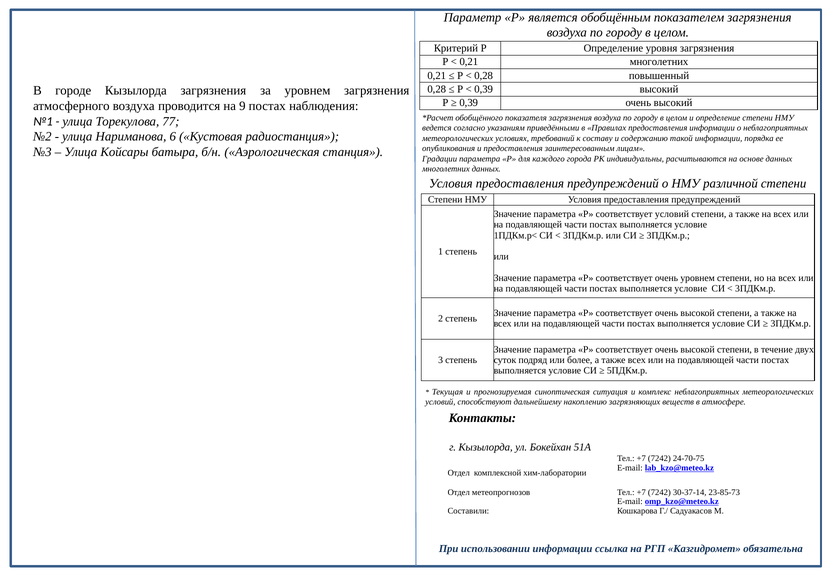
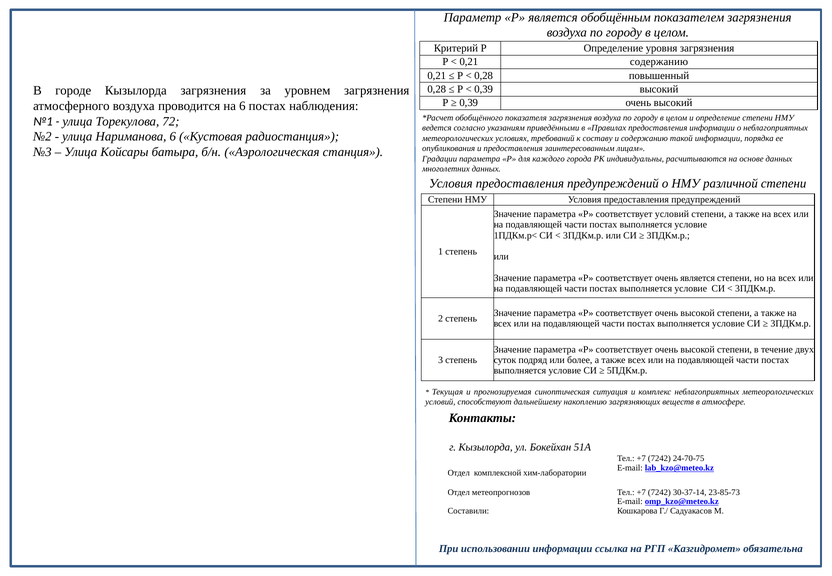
0,21 многолетних: многолетних -> содержанию (659, 62)
на 9: 9 -> 6 (242, 106)
77: 77 -> 72 (171, 121)
очень уровнем: уровнем -> является (698, 278)
